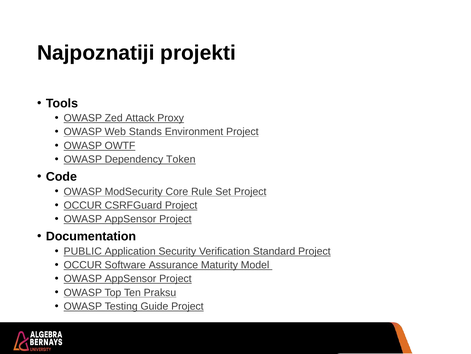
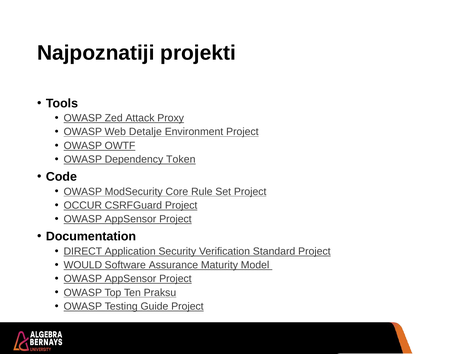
Stands: Stands -> Detalje (145, 132)
PUBLIC: PUBLIC -> DIRECT (83, 251)
OCCUR: OCCUR -> WOULD (83, 264)
